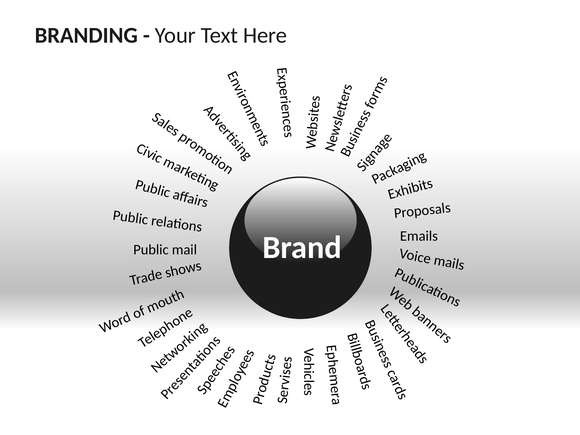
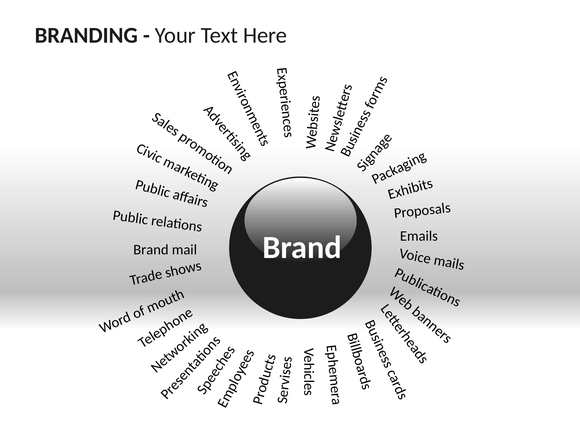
Public: Public -> Brand (151, 250)
